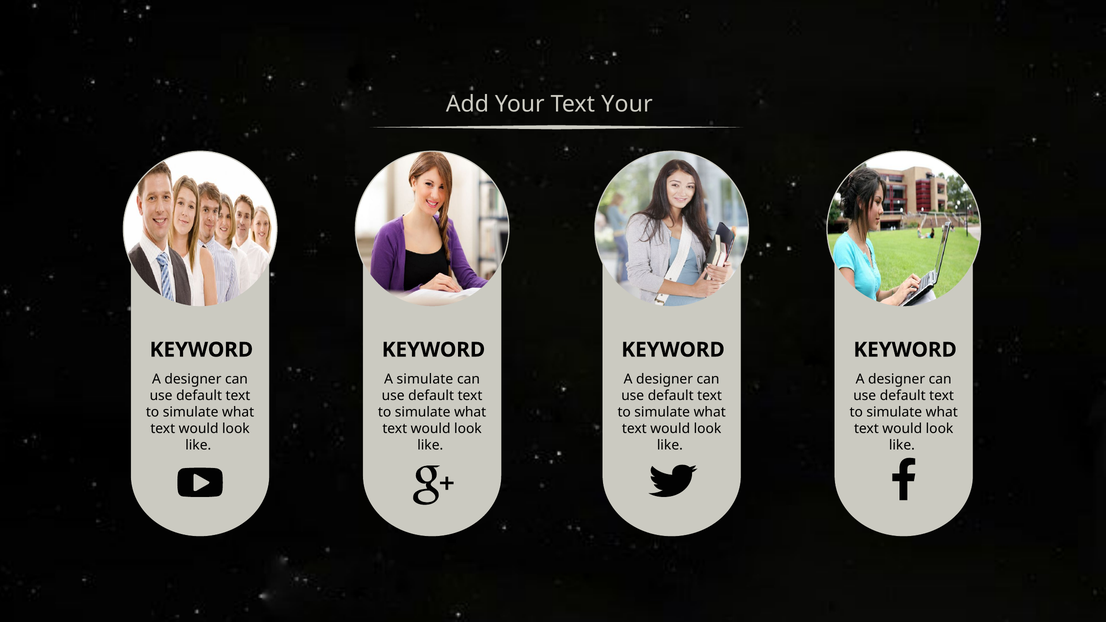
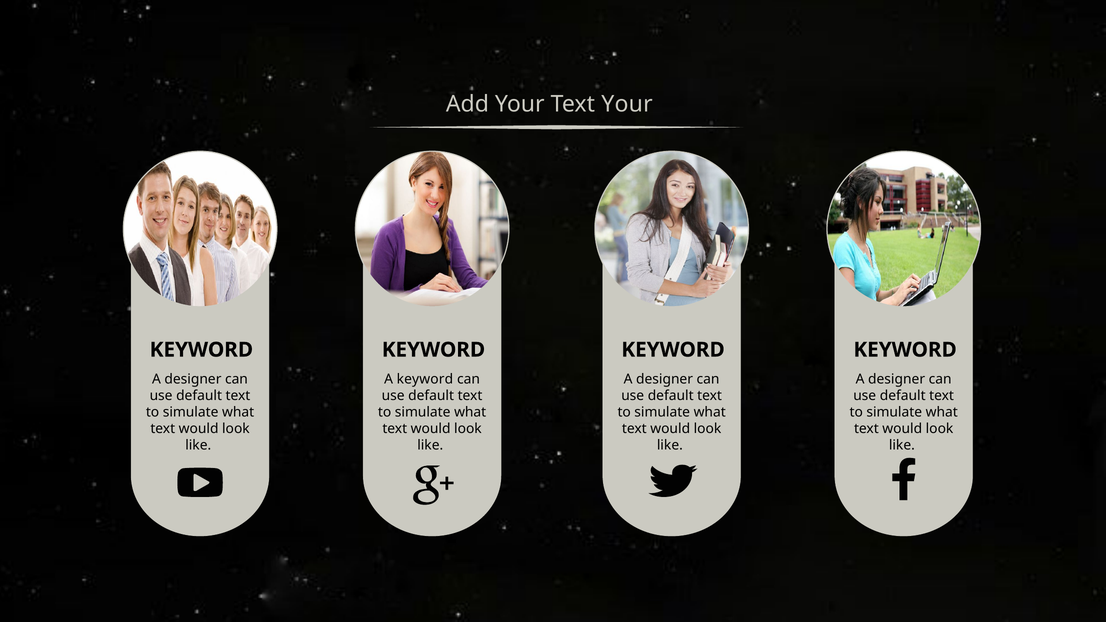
A simulate: simulate -> keyword (425, 379)
